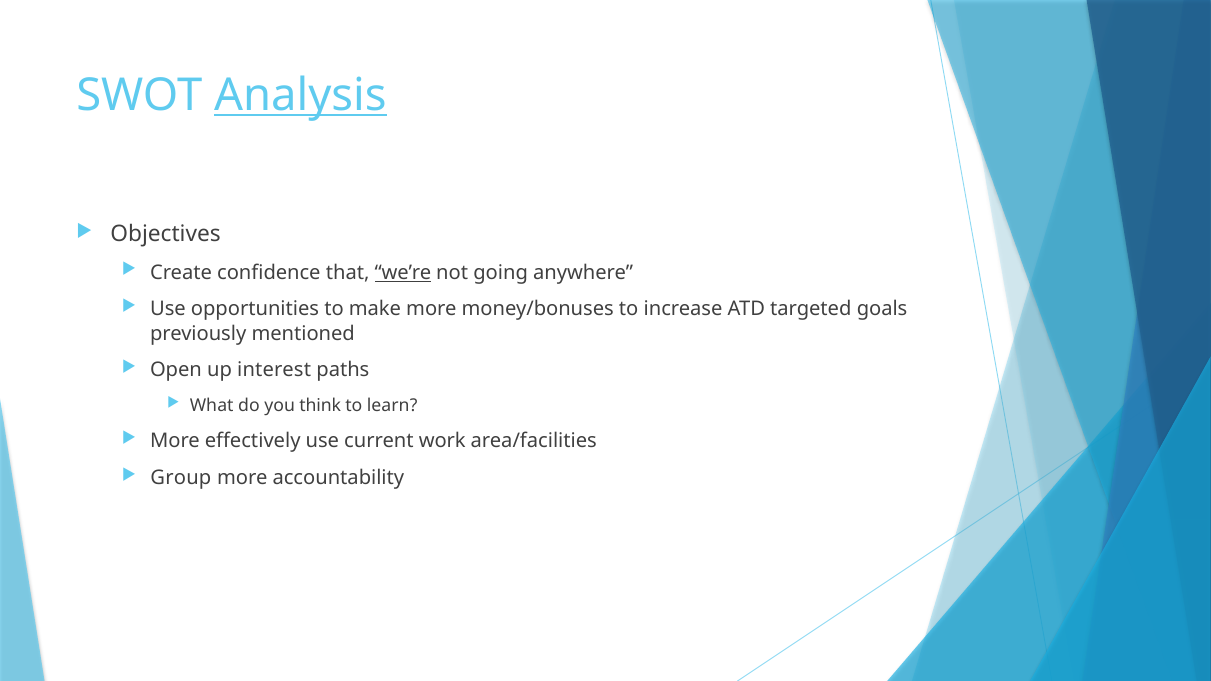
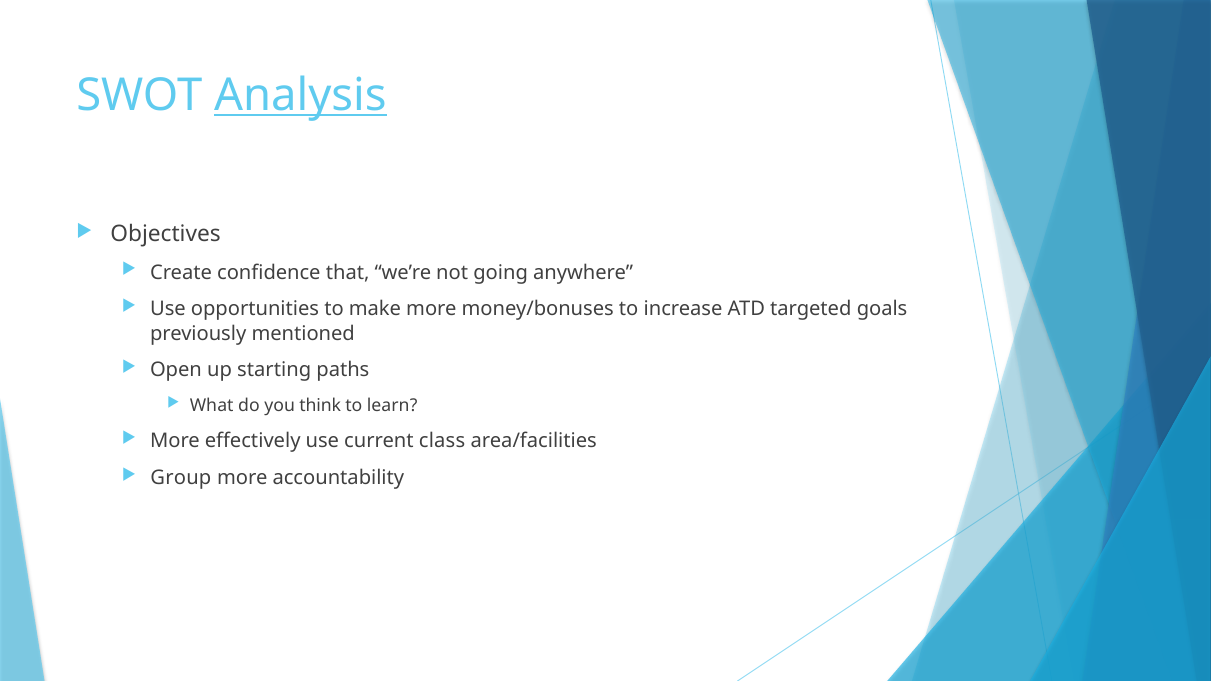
we’re underline: present -> none (403, 273)
interest: interest -> starting (274, 370)
work: work -> class (442, 441)
